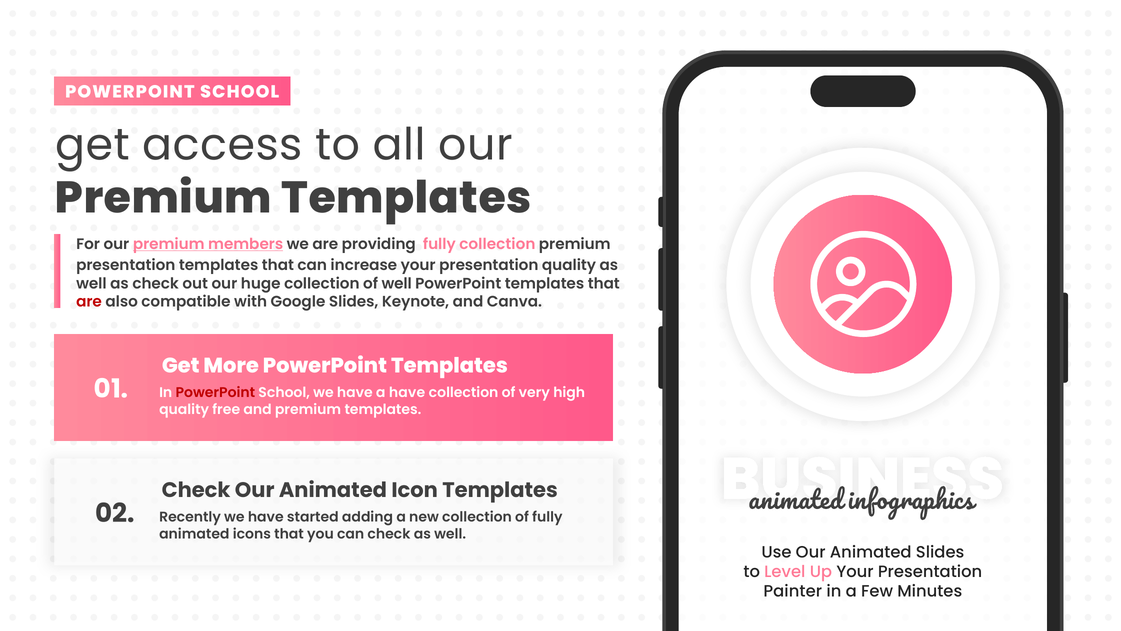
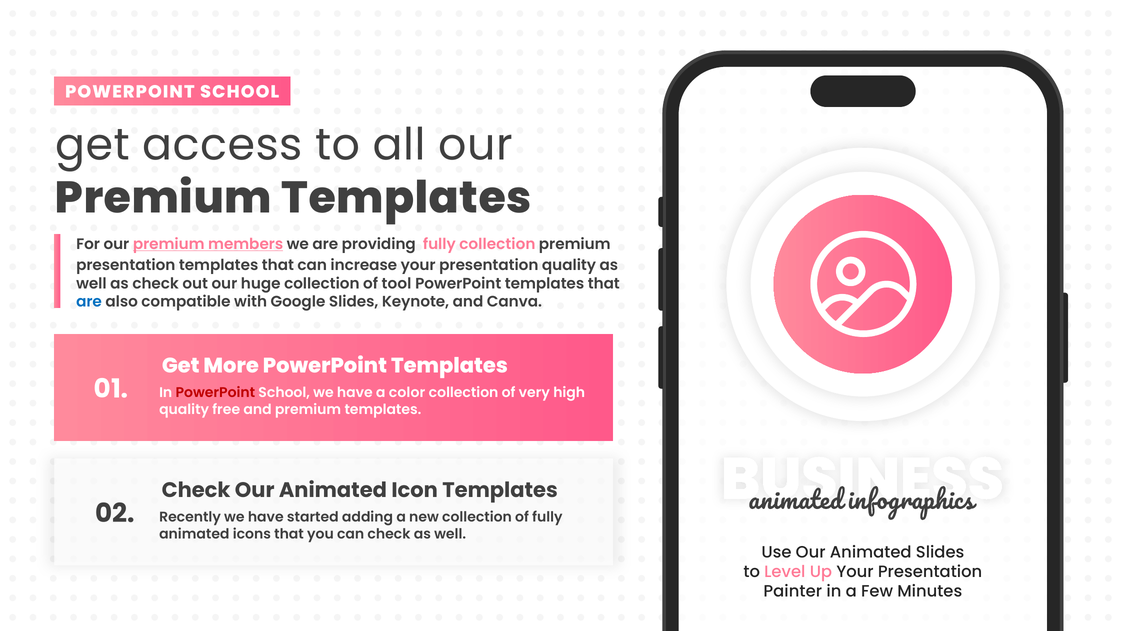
of well: well -> tool (397, 283)
are colour: red -> blue (89, 302)
a have: have -> color (407, 392)
